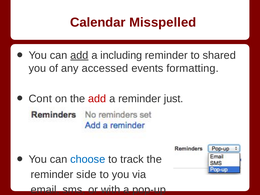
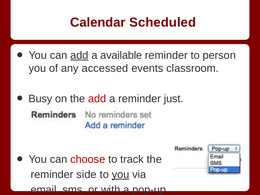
Misspelled: Misspelled -> Scheduled (163, 22)
including: including -> available (121, 55)
shared: shared -> person (219, 55)
formatting: formatting -> classroom (193, 68)
Cont: Cont -> Busy (40, 99)
choose colour: blue -> red (88, 159)
you underline: none -> present (121, 175)
